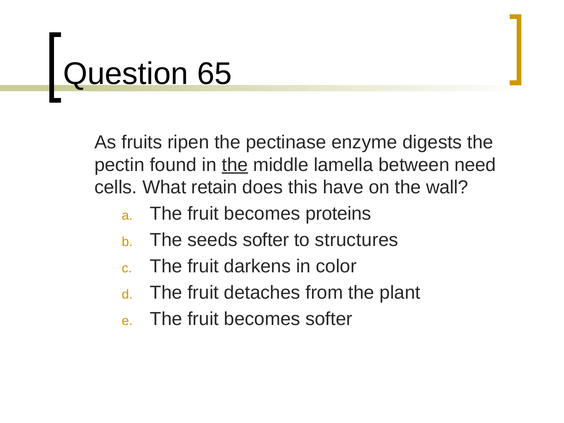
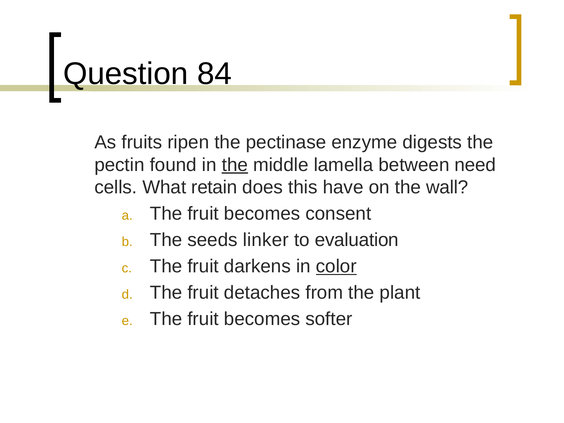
65: 65 -> 84 (214, 74)
proteins: proteins -> consent (338, 214)
seeds softer: softer -> linker (266, 240)
structures: structures -> evaluation (357, 240)
color underline: none -> present (336, 266)
